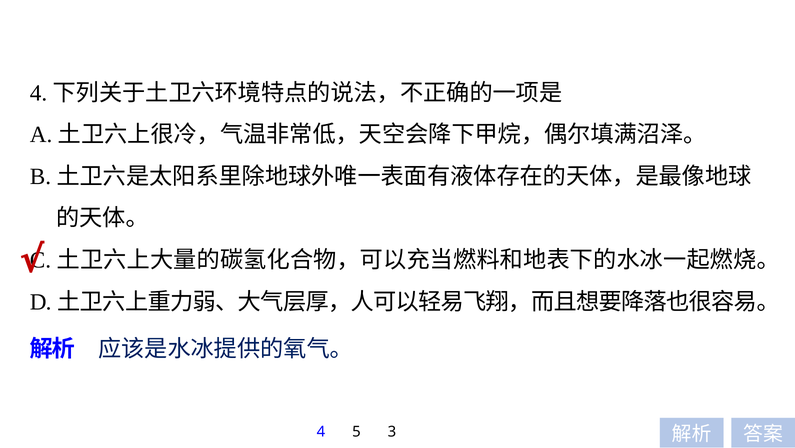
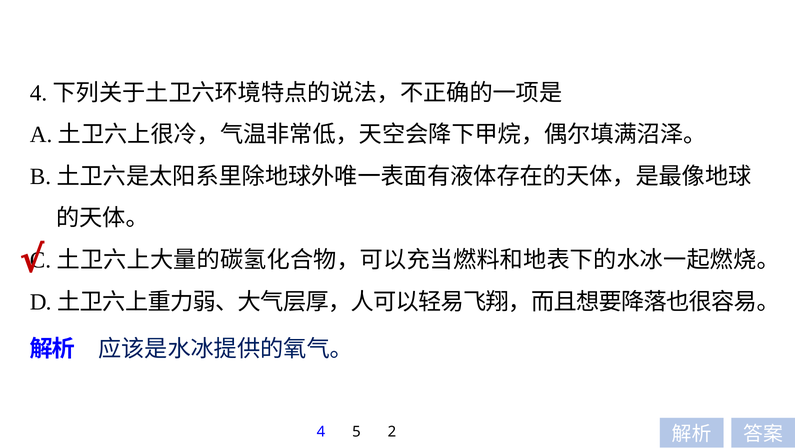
3: 3 -> 2 (392, 431)
